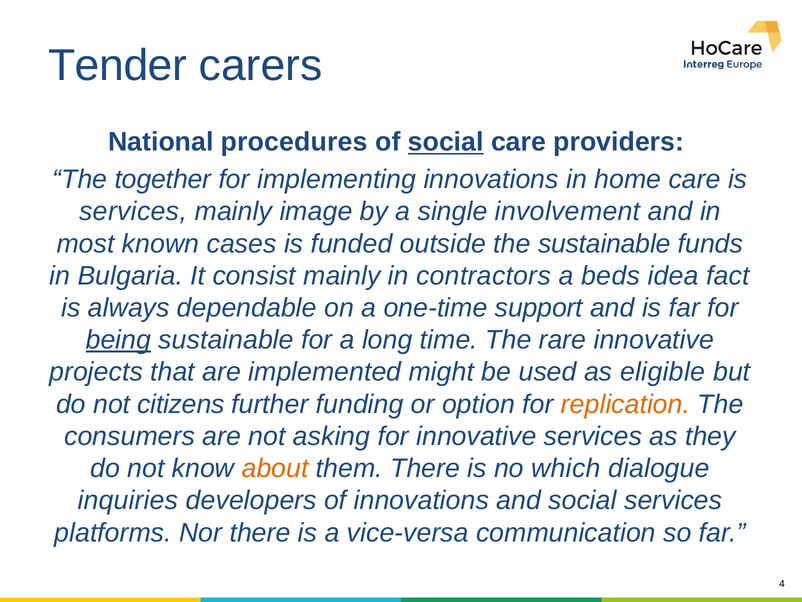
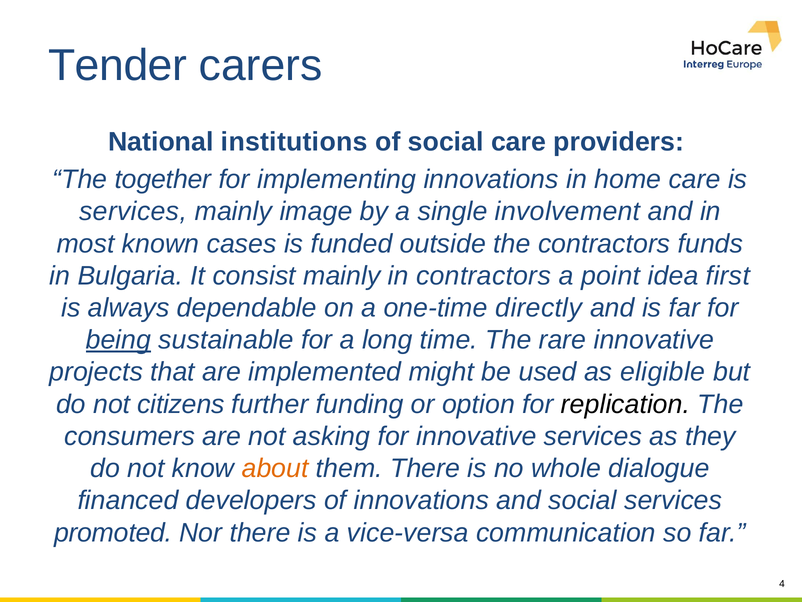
procedures: procedures -> institutions (294, 142)
social underline: present -> none (446, 142)
the sustainable: sustainable -> contractors (604, 244)
beds: beds -> point (611, 276)
fact: fact -> first (728, 276)
support: support -> directly (539, 308)
replication colour: orange -> black (626, 404)
which: which -> whole (566, 468)
inquiries: inquiries -> financed (128, 500)
platforms: platforms -> promoted (113, 532)
